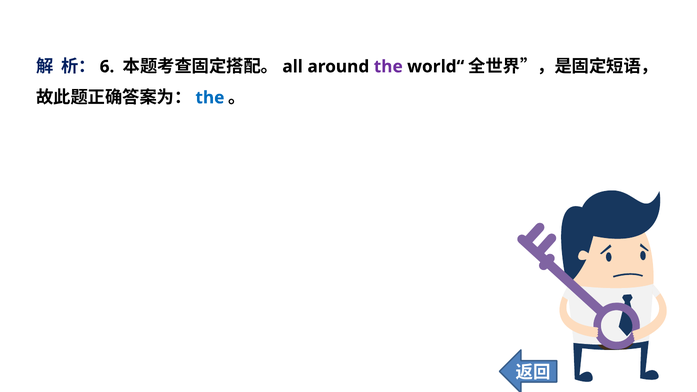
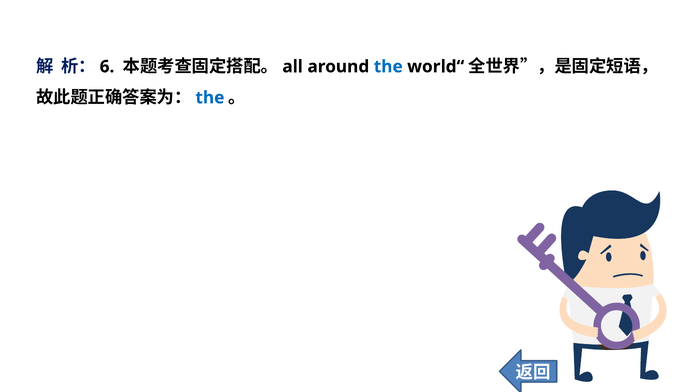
the colour: purple -> blue (388, 67)
